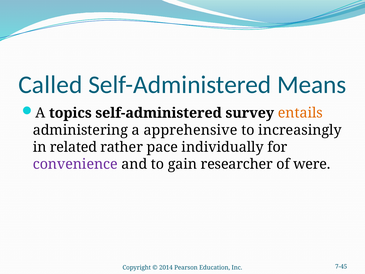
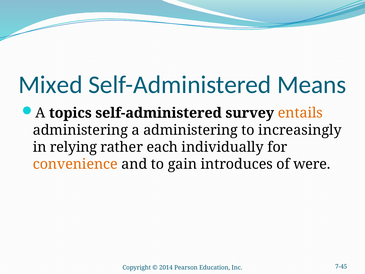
Called: Called -> Mixed (50, 85)
a apprehensive: apprehensive -> administering (191, 130)
related: related -> relying (73, 147)
pace: pace -> each (162, 147)
convenience colour: purple -> orange (75, 164)
researcher: researcher -> introduces (237, 164)
